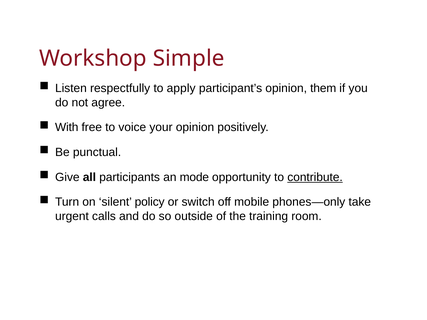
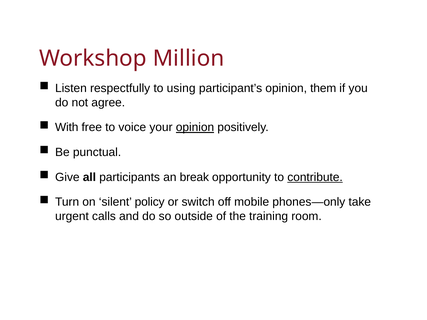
Simple: Simple -> Million (189, 59)
apply: apply -> using (181, 88)
opinion underline: none -> present (195, 127)
mode: mode -> break (194, 177)
